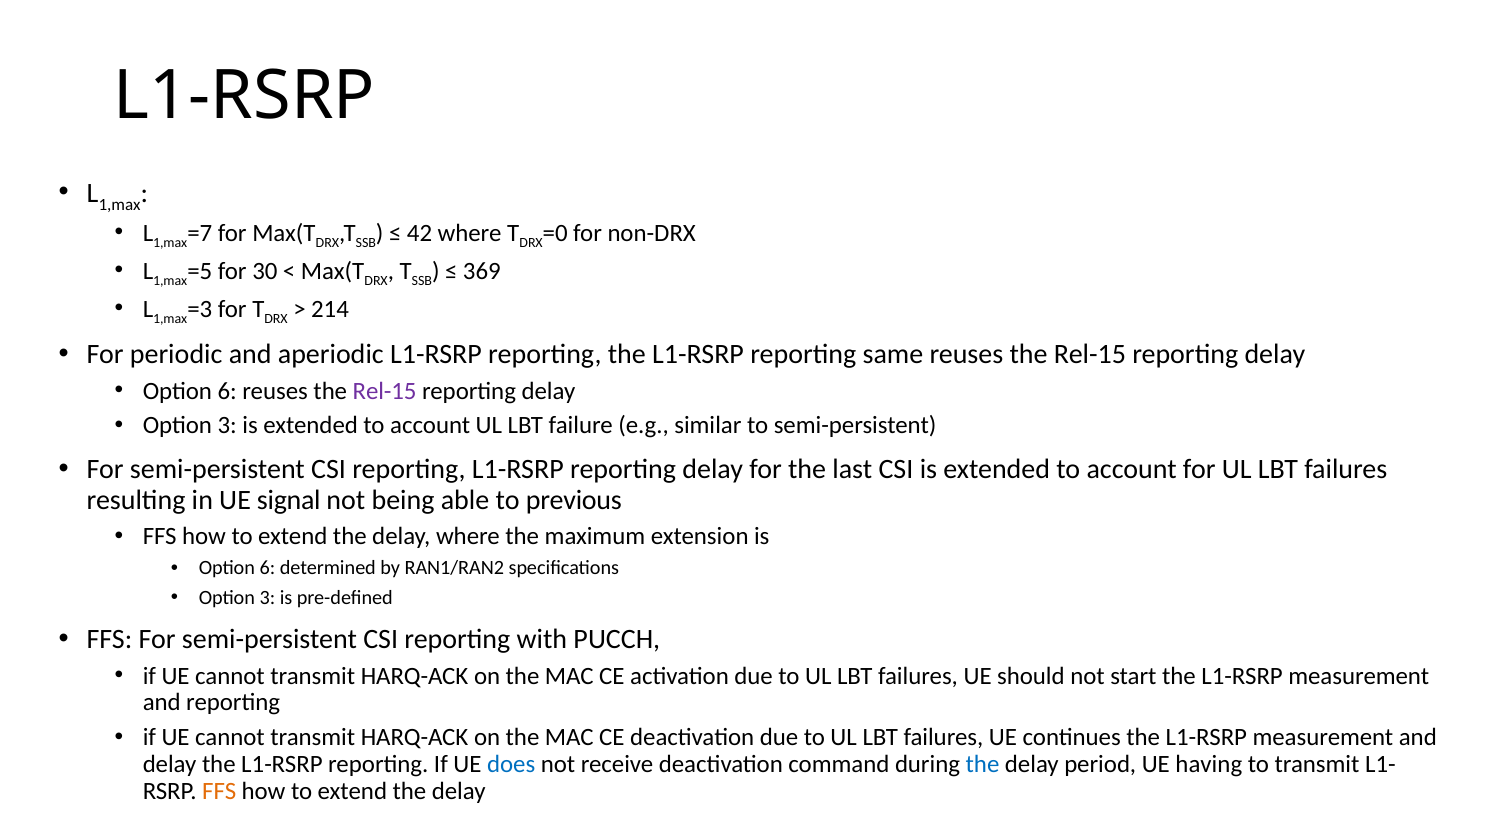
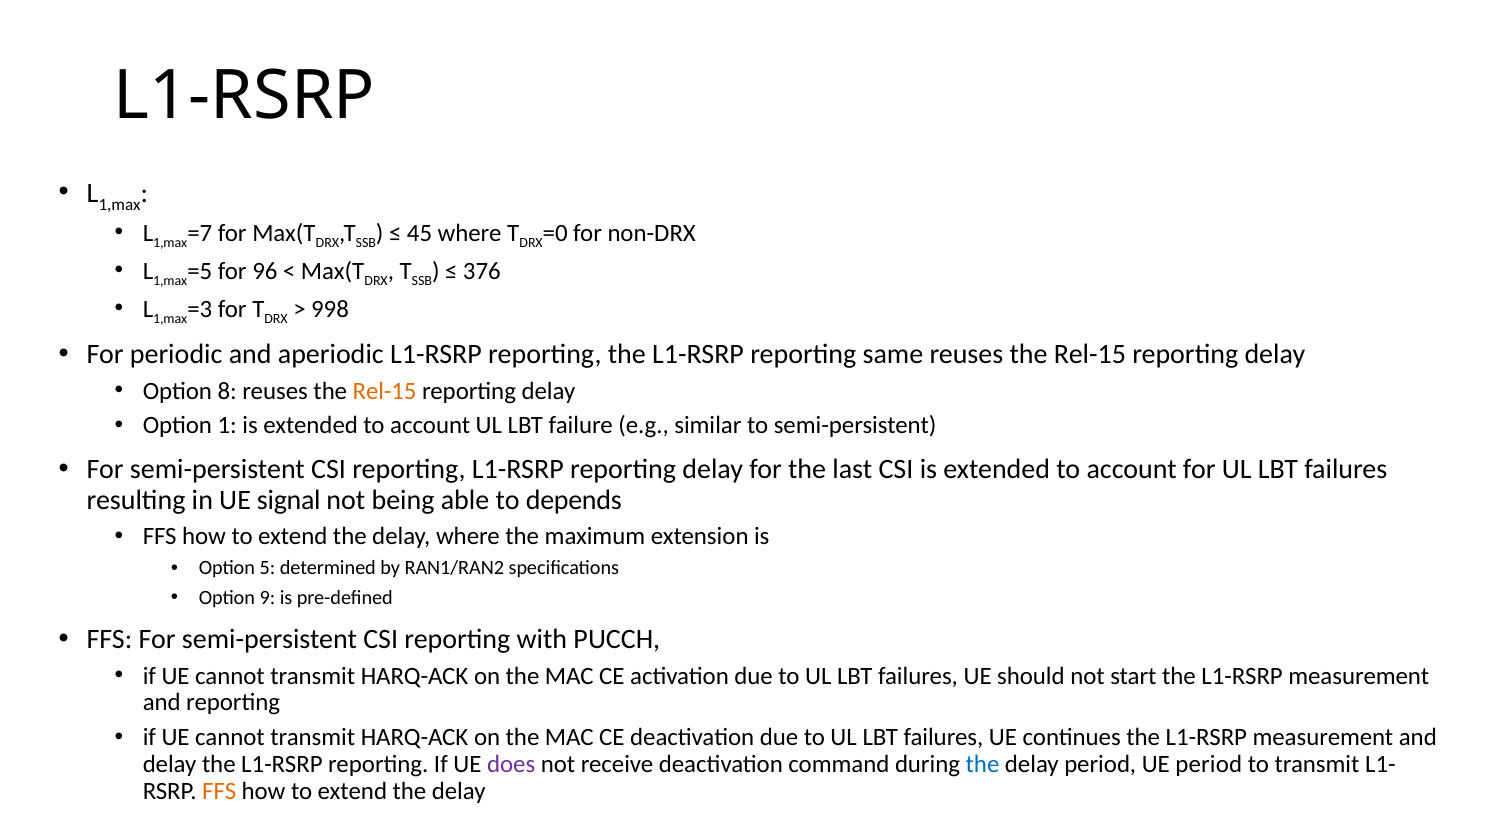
42: 42 -> 45 (420, 234)
30: 30 -> 96 (265, 272)
369: 369 -> 376 (482, 272)
214: 214 -> 998 (330, 310)
6: 6 -> 8 (227, 391)
Rel-15 colour: purple -> orange (385, 391)
3: 3 -> 1 (227, 426)
previous: previous -> depends (574, 500)
6: 6 -> 5 (267, 569)
3: 3 -> 9 (267, 598)
does colour: blue -> purple (511, 764)
UE having: having -> period (1209, 764)
